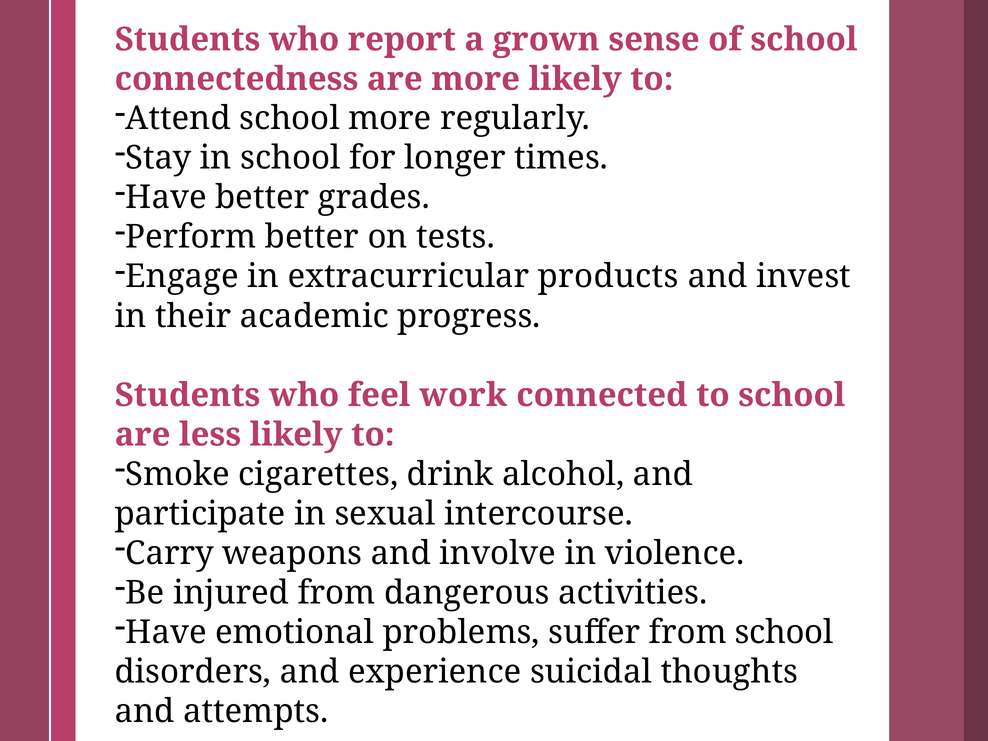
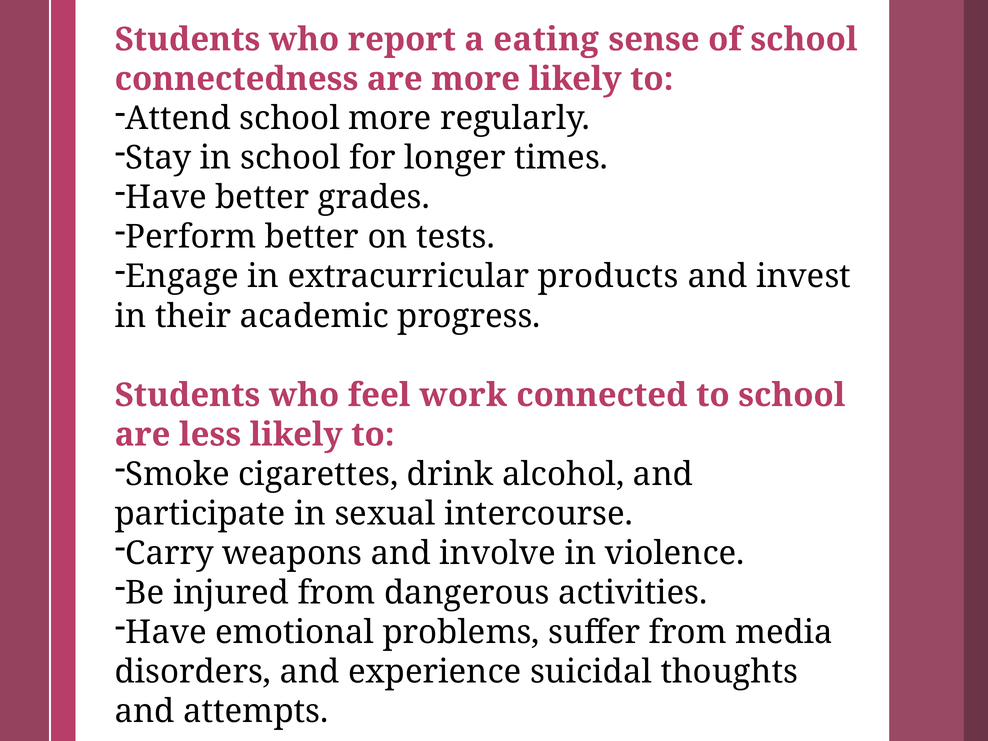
grown: grown -> eating (546, 40)
from school: school -> media (784, 632)
